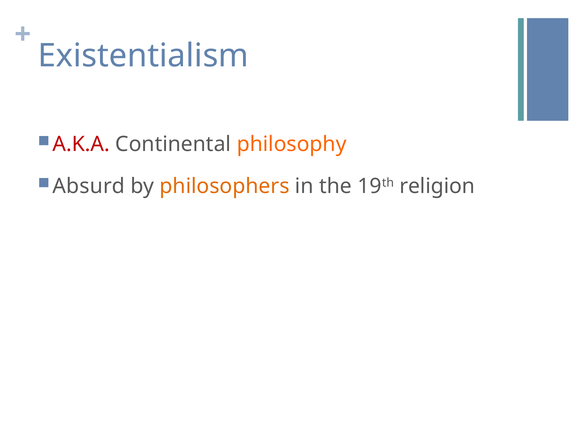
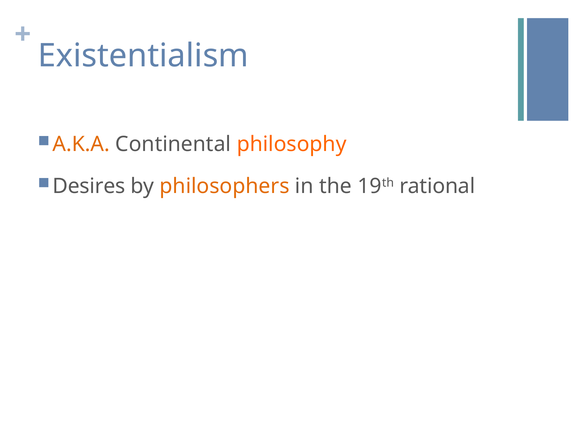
A.K.A colour: red -> orange (81, 144)
Absurd: Absurd -> Desires (89, 186)
religion: religion -> rational (437, 186)
